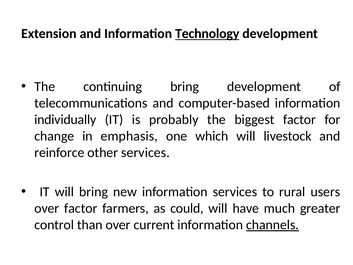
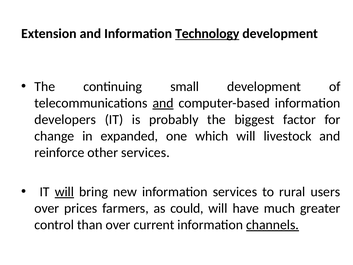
continuing bring: bring -> small (185, 86)
and underline: none -> present (163, 103)
individually: individually -> developers (65, 119)
emphasis: emphasis -> expanded (129, 136)
will underline: none -> present (64, 192)
over factor: factor -> prices (81, 208)
